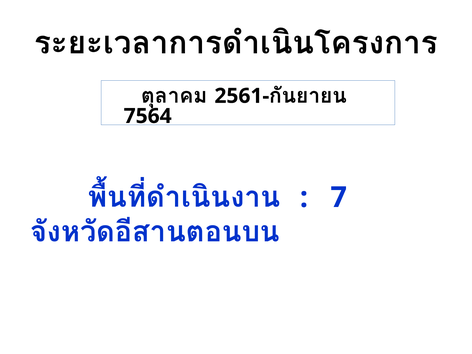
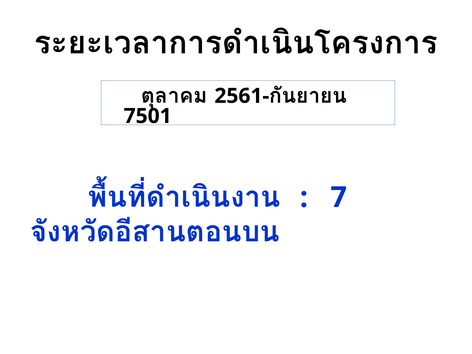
7564: 7564 -> 7501 (148, 116)
